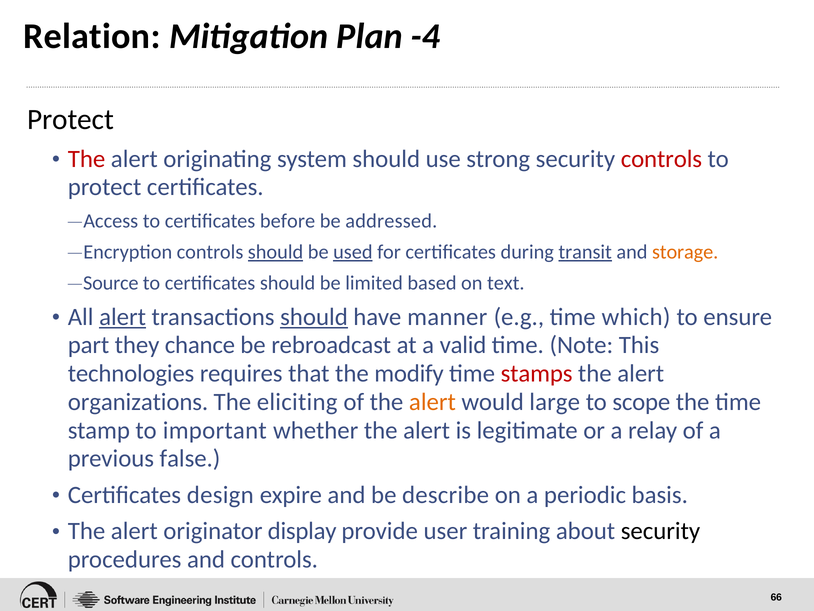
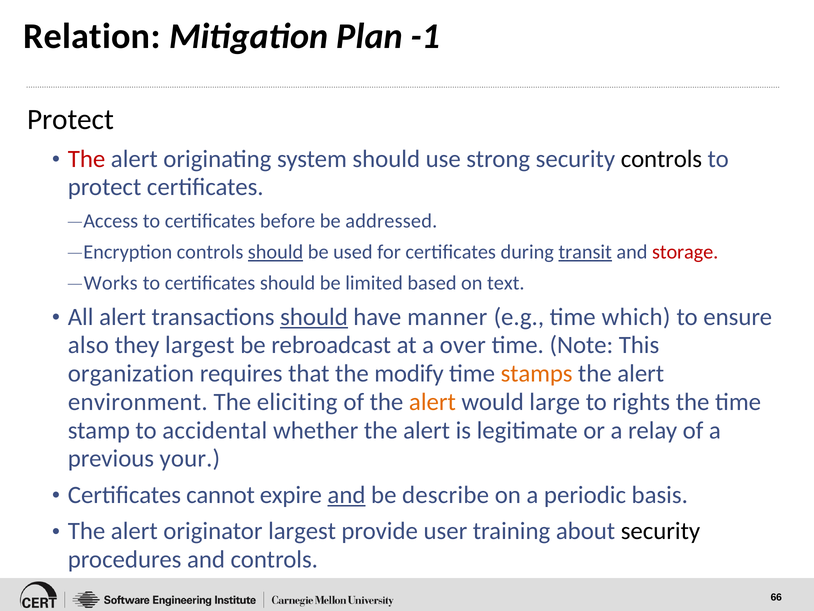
-4: -4 -> -1 (426, 36)
controls colour: red -> black (661, 159)
used underline: present -> none (353, 252)
storage colour: orange -> red (685, 252)
Source: Source -> Works (111, 283)
alert underline: present -> none (123, 317)
part: part -> also (88, 345)
they chance: chance -> largest (200, 345)
valid: valid -> over (463, 345)
technologies: technologies -> organization (131, 373)
stamps colour: red -> orange (537, 373)
organizations: organizations -> environment (138, 402)
scope: scope -> rights (641, 402)
important: important -> accidental (215, 430)
false: false -> your (190, 458)
design: design -> cannot (221, 495)
and underline: none -> present (347, 495)
originator display: display -> largest (302, 531)
